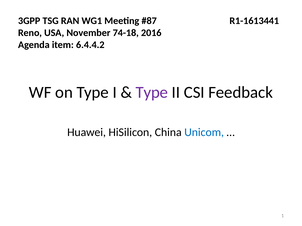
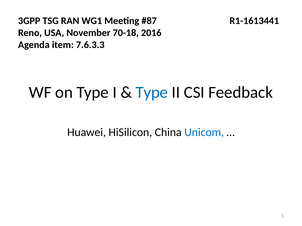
74-18: 74-18 -> 70-18 (126, 33)
6.4.4.2: 6.4.4.2 -> 7.6.3.3 (90, 45)
Type colour: purple -> blue (152, 93)
